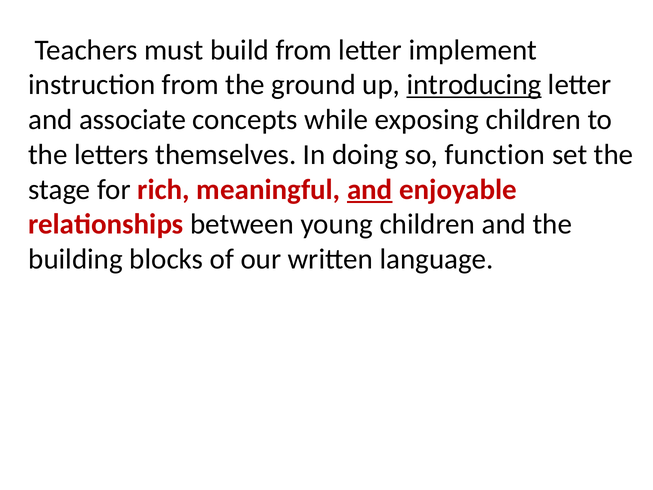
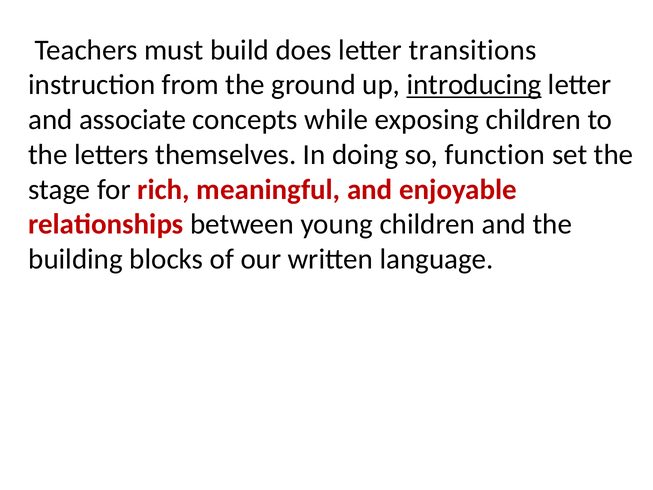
build from: from -> does (304, 50)
implement: implement -> transitions (473, 50)
and underline: present -> none (370, 189)
